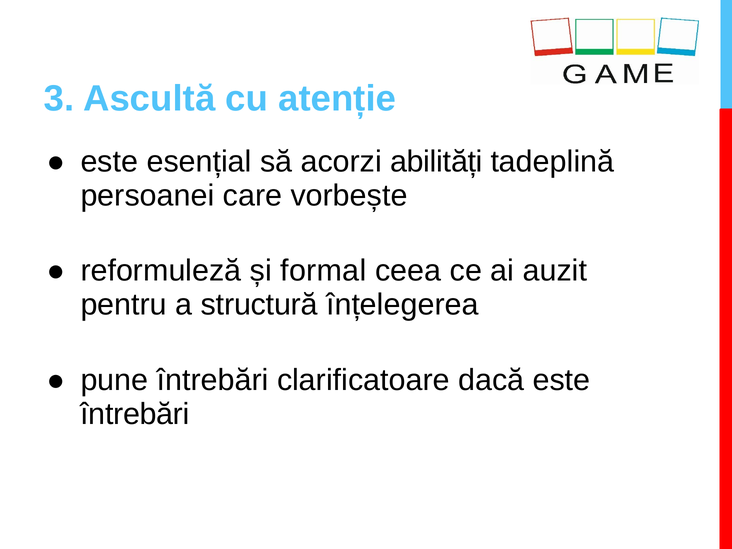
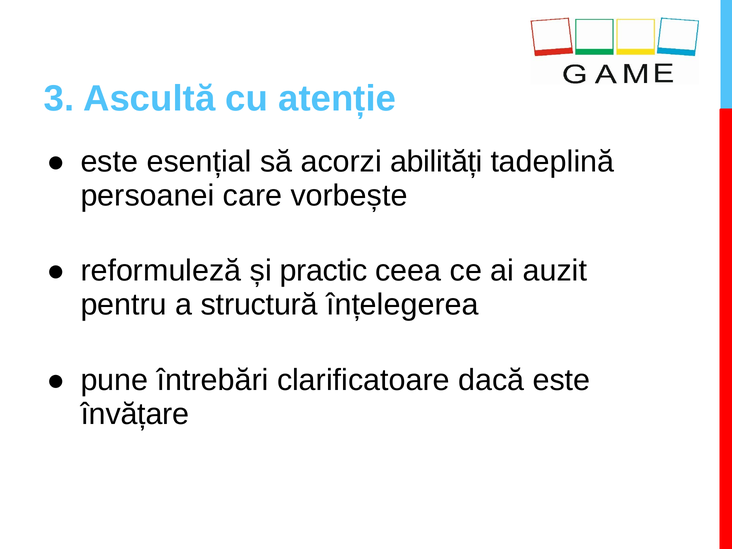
formal: formal -> practic (324, 271)
întrebări: întrebări -> învățare (135, 414)
